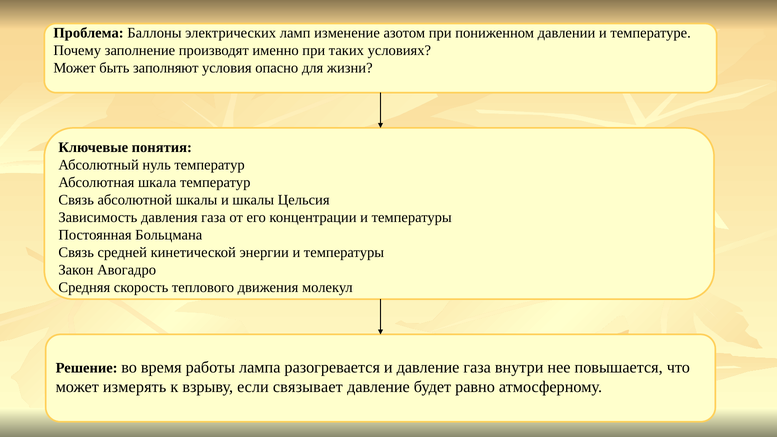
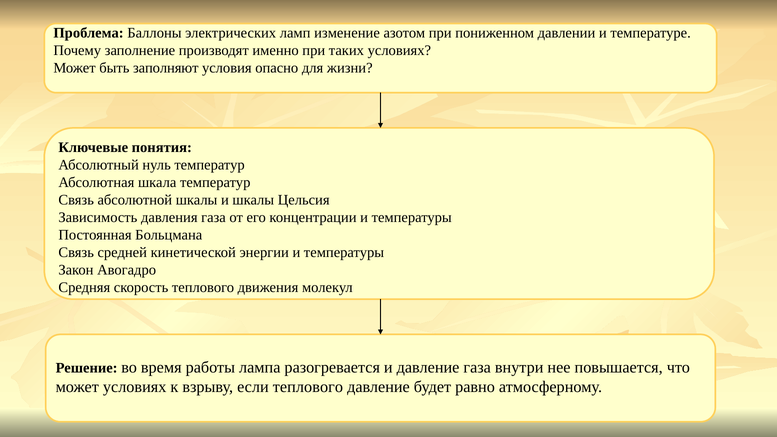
может измерять: измерять -> условиях (135, 387)
если связывает: связывает -> теплового (308, 387)
